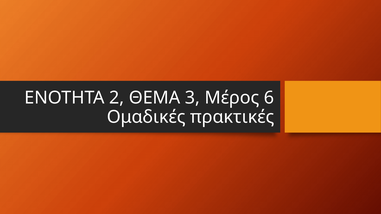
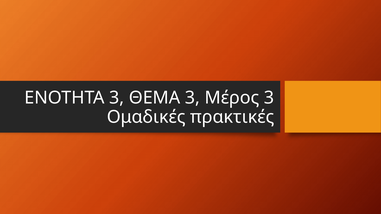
ΕΝΟΤΗΤΑ 2: 2 -> 3 (117, 98)
Μέρος 6: 6 -> 3 (269, 98)
